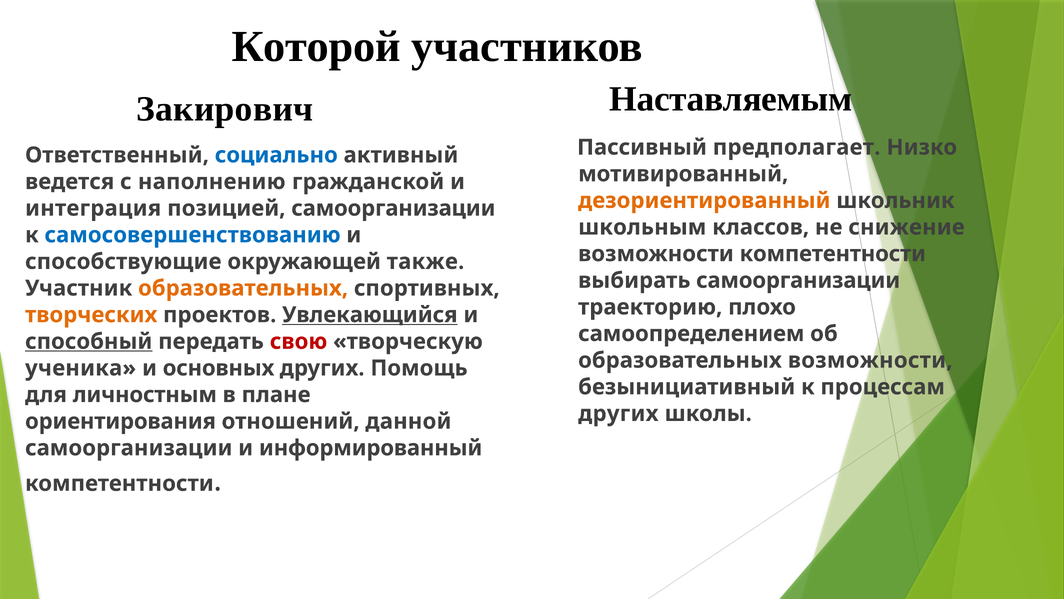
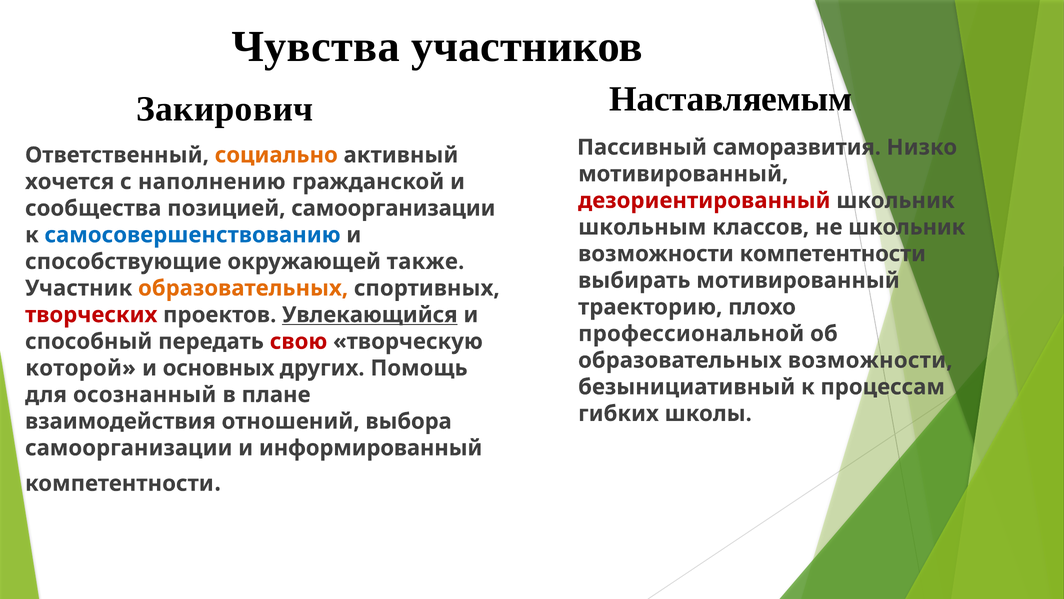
Которой: Которой -> Чувства (316, 47)
предполагает: предполагает -> саморазвития (797, 147)
социально colour: blue -> orange (276, 155)
ведется: ведется -> хочется (70, 182)
дезориентированный colour: orange -> red (704, 200)
интеграция: интеграция -> сообщества (93, 208)
не снижение: снижение -> школьник (907, 227)
выбирать самоорганизации: самоорганизации -> мотивированный (798, 280)
творческих colour: orange -> red (91, 315)
самоопределением: самоопределением -> профессиональной (691, 333)
способный underline: present -> none (89, 341)
ученика: ученика -> которой (81, 368)
личностным: личностным -> осознанный (145, 394)
других: других -> гибких (618, 413)
ориентирования: ориентирования -> взаимодействия (120, 421)
данной: данной -> выбора (409, 421)
